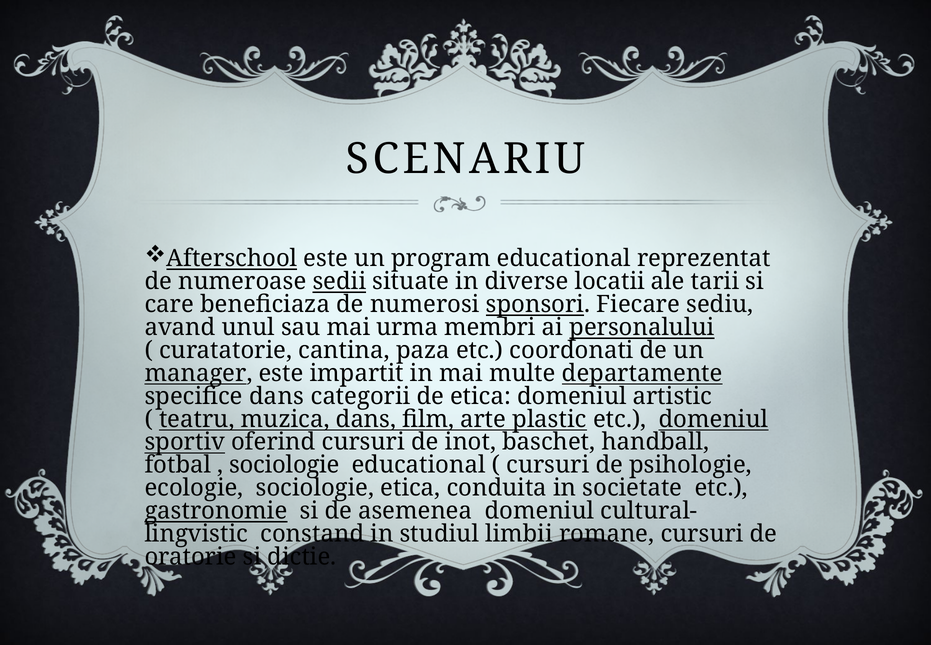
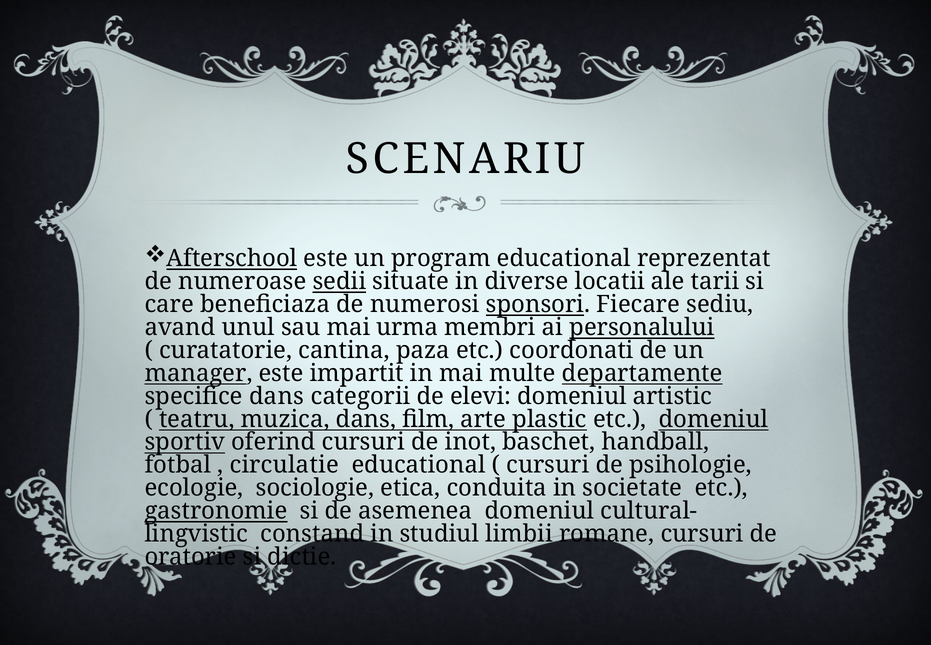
de etica: etica -> elevi (481, 396)
sociologie: sociologie -> circulatie (284, 465)
